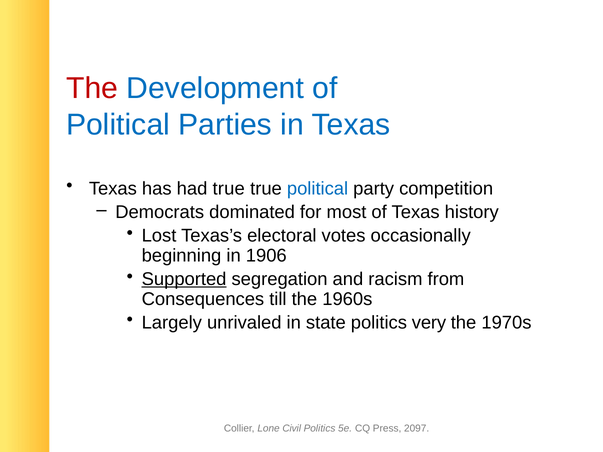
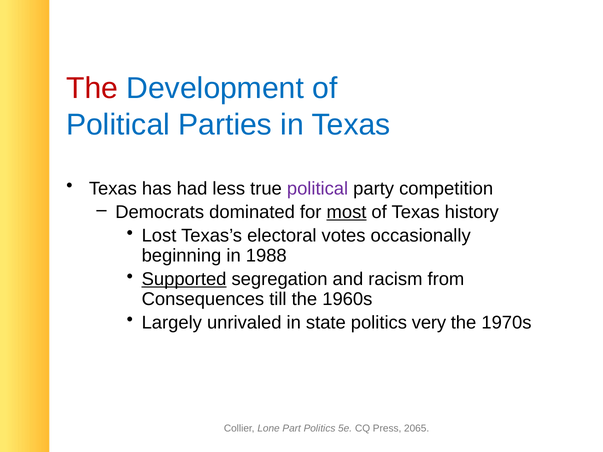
had true: true -> less (229, 189)
political colour: blue -> purple (318, 189)
most underline: none -> present (346, 212)
1906: 1906 -> 1988 (266, 256)
Civil: Civil -> Part (292, 429)
2097: 2097 -> 2065 (417, 429)
